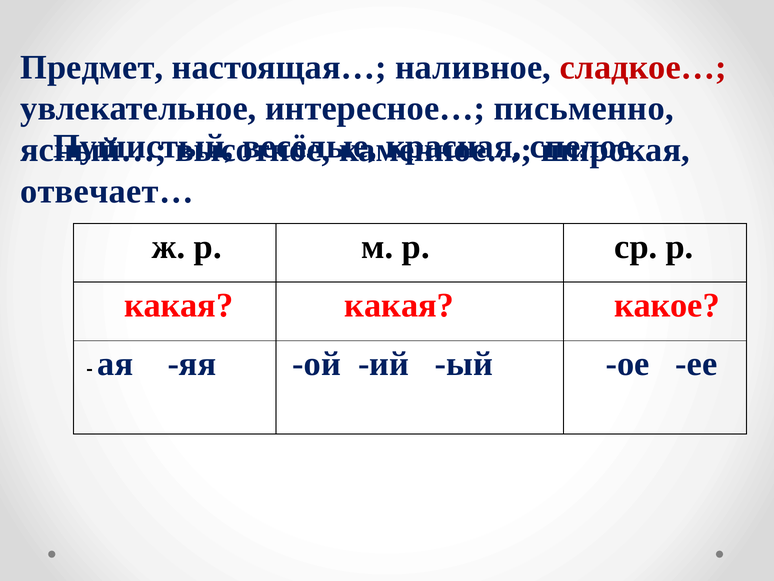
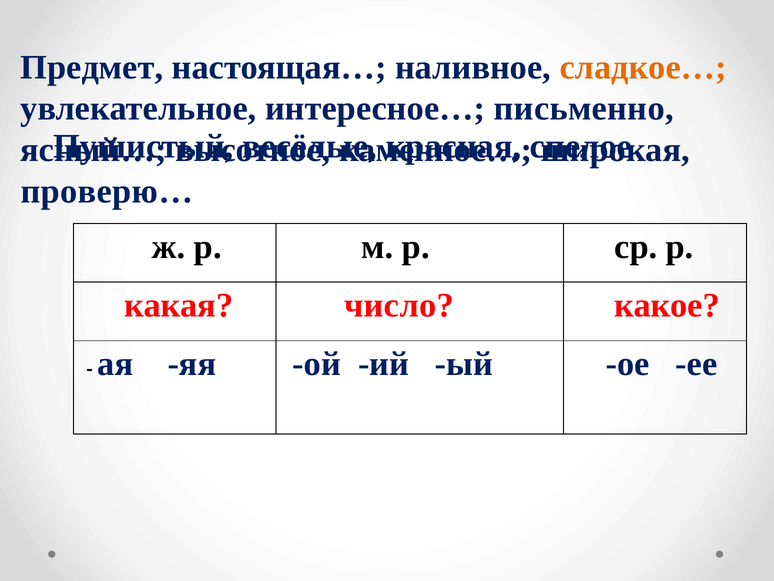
сладкое… colour: red -> orange (643, 67)
отвечает…: отвечает… -> проверю… (107, 191)
какая какая: какая -> число (399, 305)
